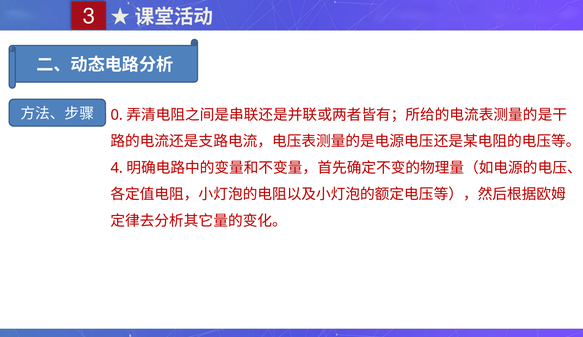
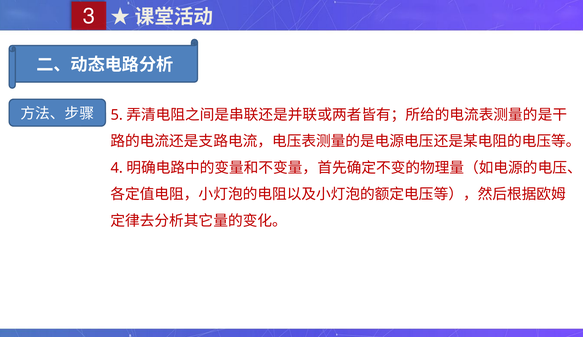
0: 0 -> 5 (117, 115)
